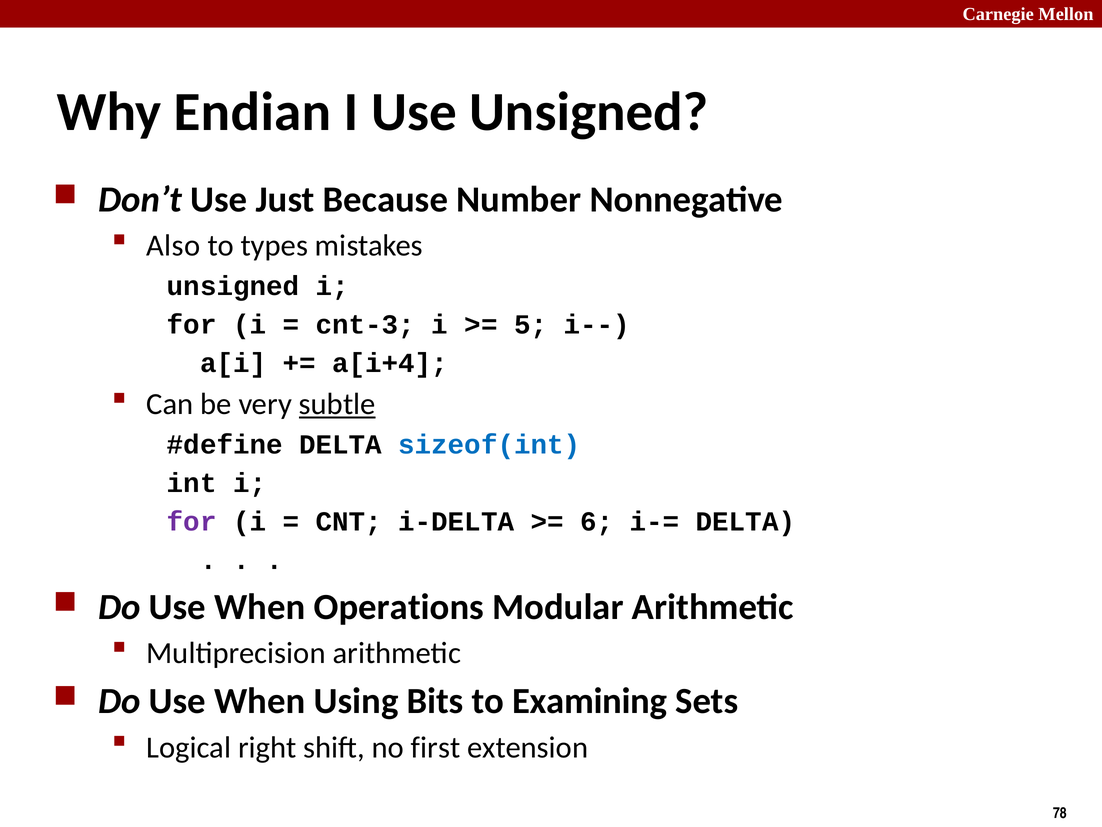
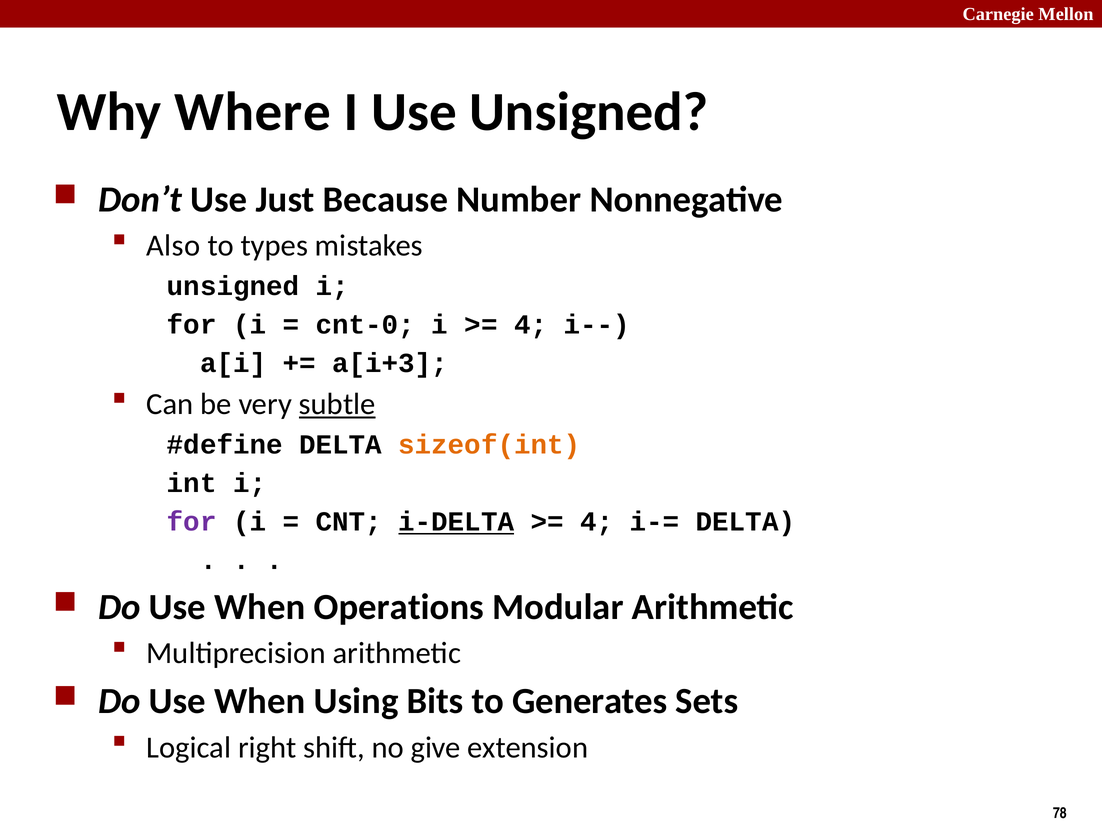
Endian: Endian -> Where (252, 112)
cnt-3: cnt-3 -> cnt-0 (365, 324)
5: 5 -> 4 (531, 324)
a[i+4: a[i+4 -> a[i+3 (390, 363)
sizeof(int colour: blue -> orange (489, 444)
i-DELTA underline: none -> present (456, 521)
6: 6 -> 4 (597, 521)
Examining: Examining -> Generates (590, 701)
first: first -> give (436, 747)
